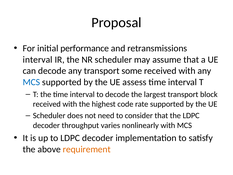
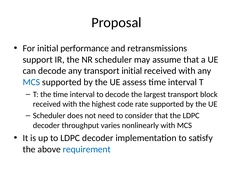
interval: interval -> support (38, 59)
transport some: some -> initial (132, 71)
requirement colour: orange -> blue (87, 149)
